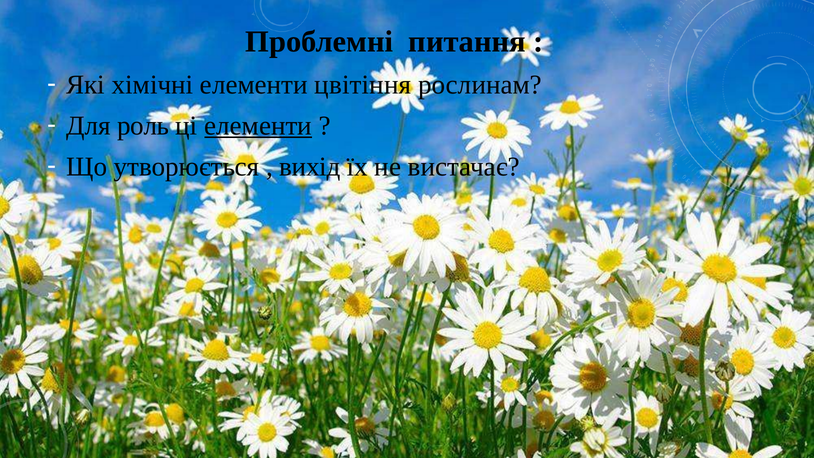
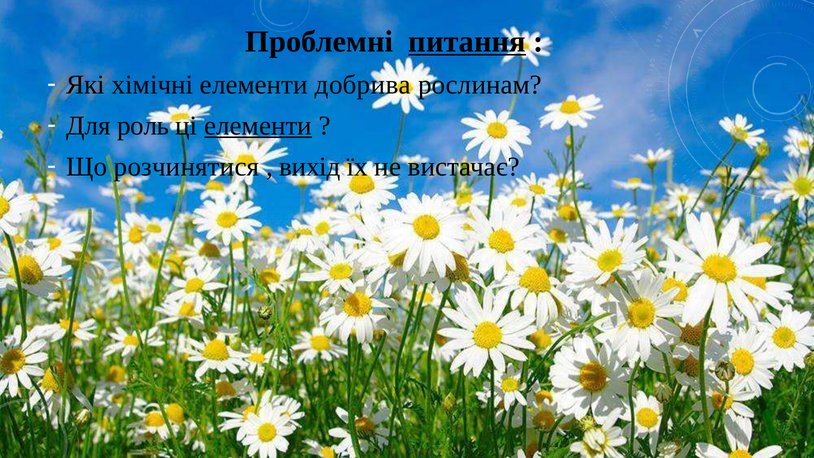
питання underline: none -> present (467, 42)
цвітіння: цвітіння -> добрива (363, 85)
утворюється: утворюється -> розчинятися (186, 167)
